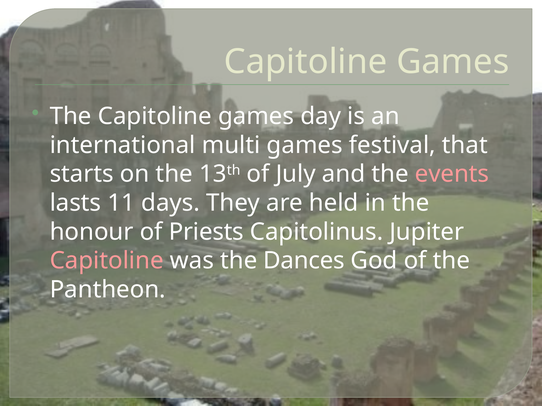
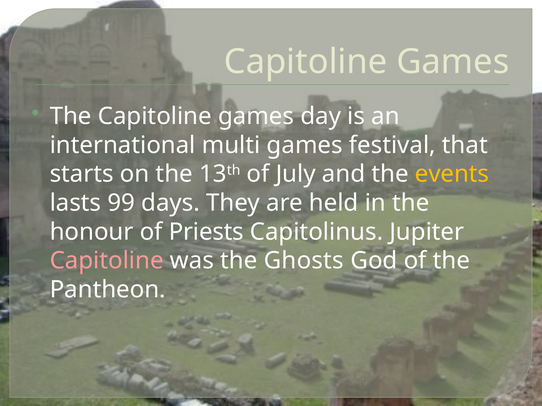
events colour: pink -> yellow (452, 174)
11: 11 -> 99 (121, 203)
Dances: Dances -> Ghosts (304, 261)
